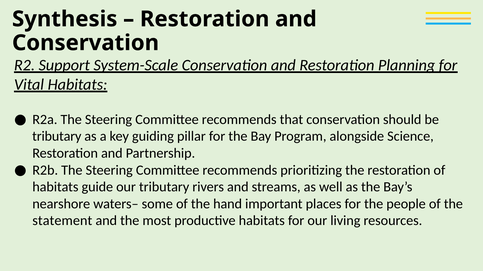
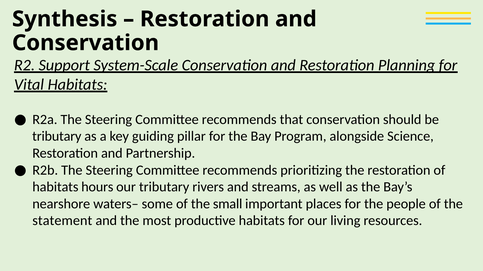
guide: guide -> hours (97, 187)
hand: hand -> small (228, 204)
